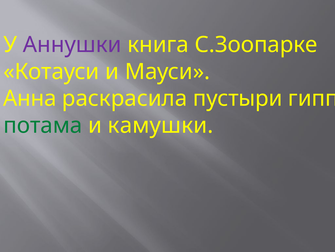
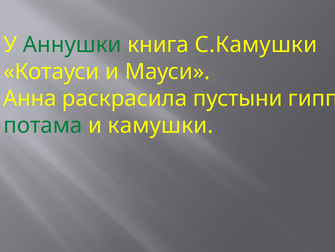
Аннушки colour: purple -> green (72, 45)
С.Зоопарке: С.Зоопарке -> С.Камушки (256, 45)
пустыри: пустыри -> пустыни (238, 98)
